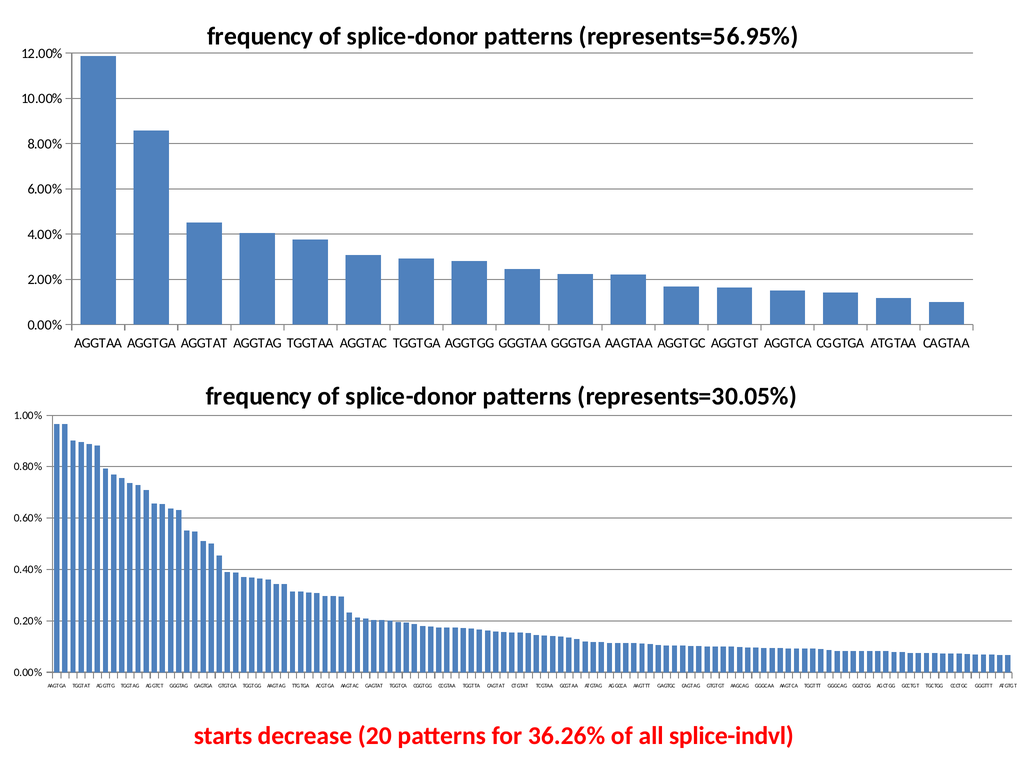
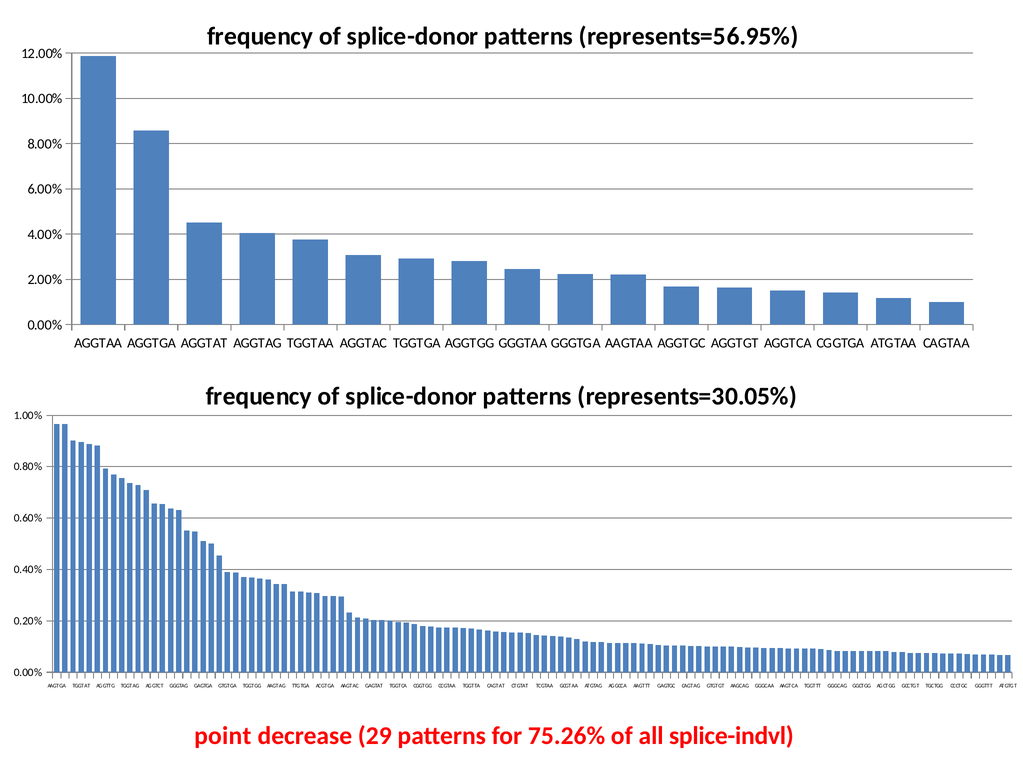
starts: starts -> point (223, 736)
20: 20 -> 29 (375, 736)
36.26%: 36.26% -> 75.26% (567, 736)
